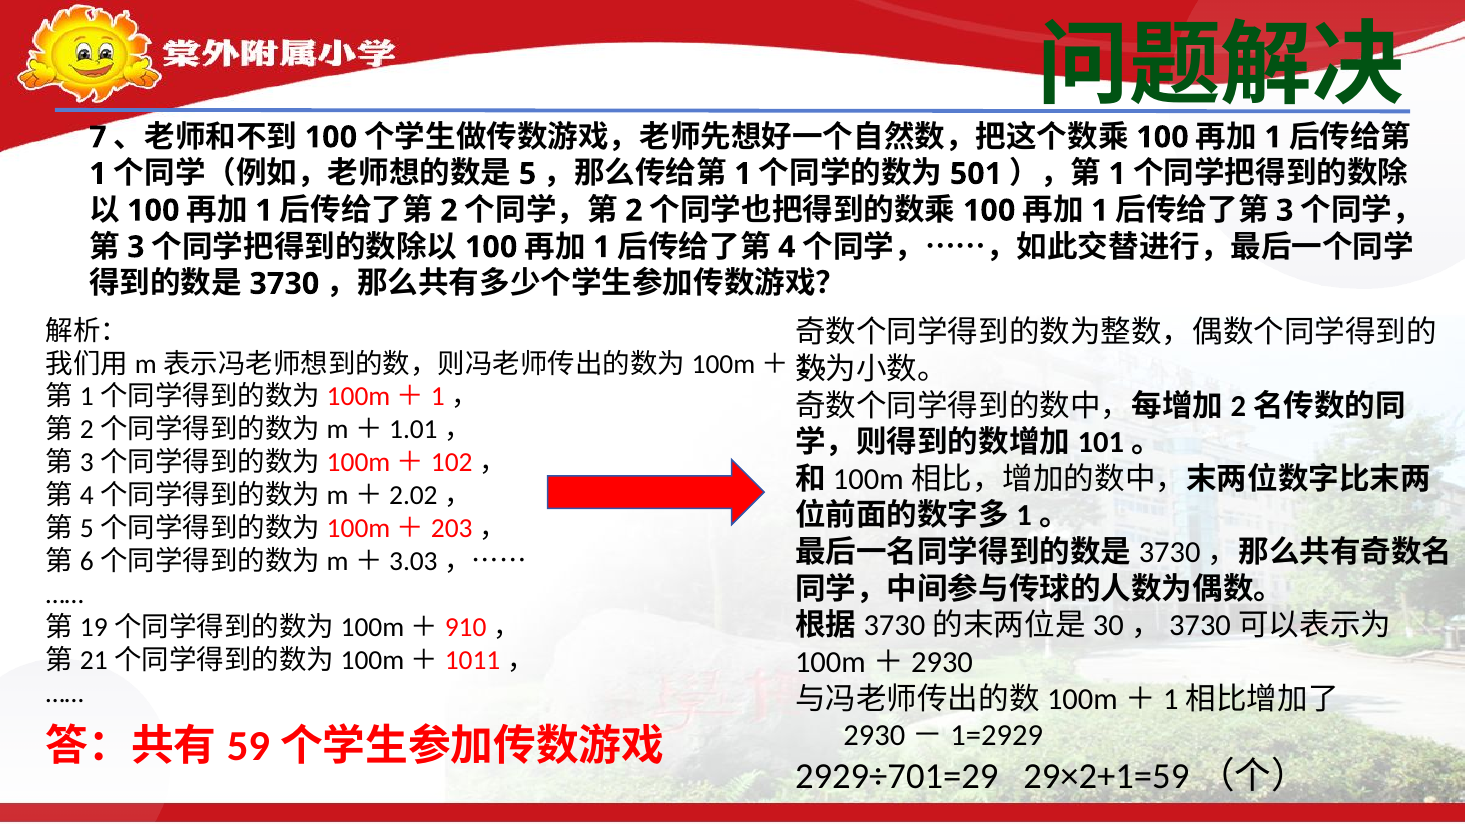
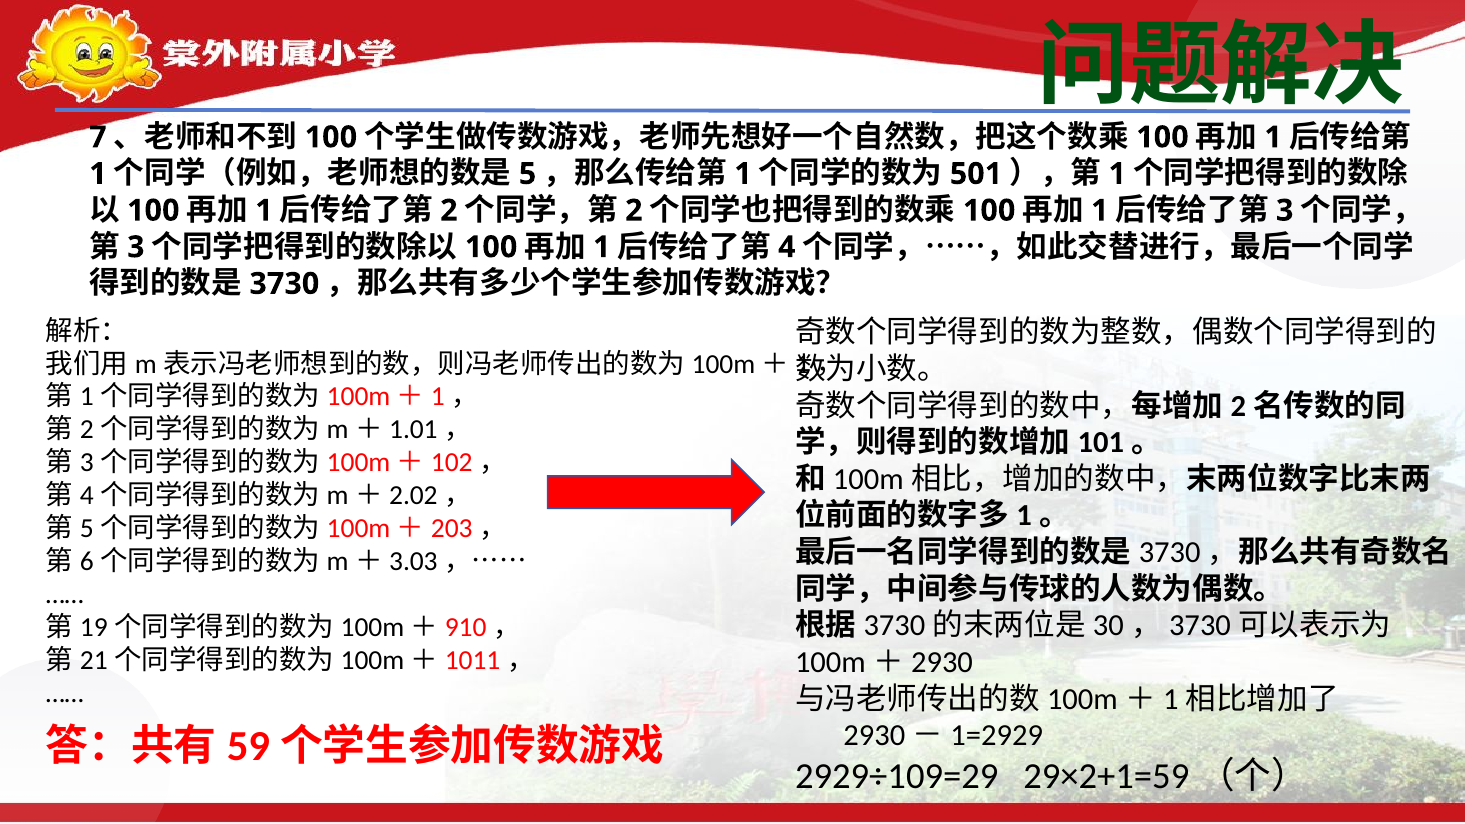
2929÷701=29: 2929÷701=29 -> 2929÷109=29 (897, 776)
